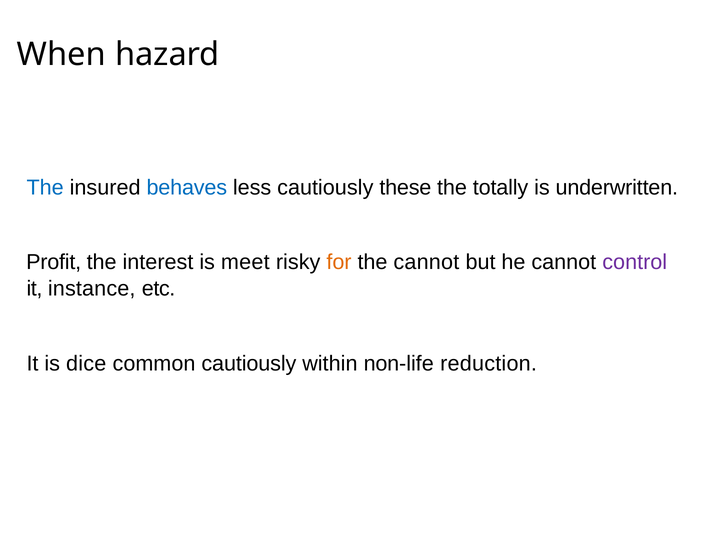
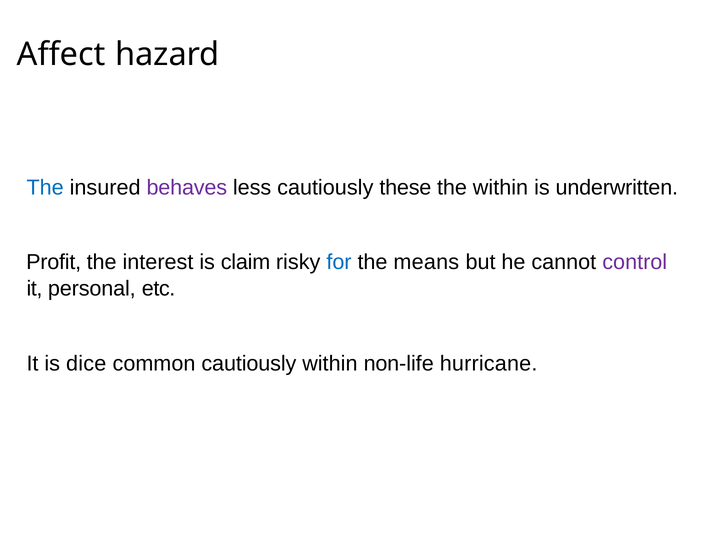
When: When -> Affect (61, 55)
behaves colour: blue -> purple (187, 188)
the totally: totally -> within (500, 188)
meet: meet -> claim (246, 262)
for colour: orange -> blue (339, 262)
the cannot: cannot -> means (426, 262)
instance: instance -> personal (92, 289)
reduction: reduction -> hurricane (489, 364)
